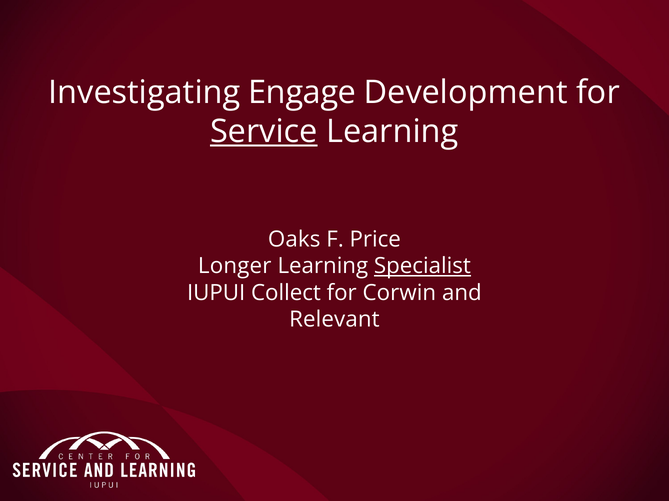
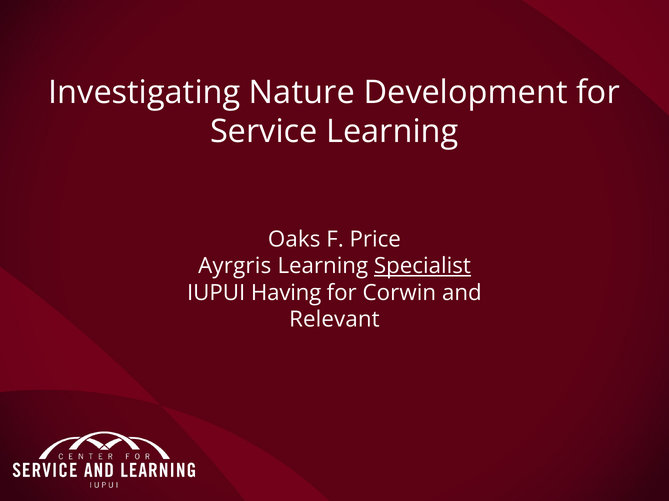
Engage: Engage -> Nature (302, 93)
Service underline: present -> none (264, 132)
Longer: Longer -> Ayrgris (235, 267)
Collect: Collect -> Having (286, 293)
